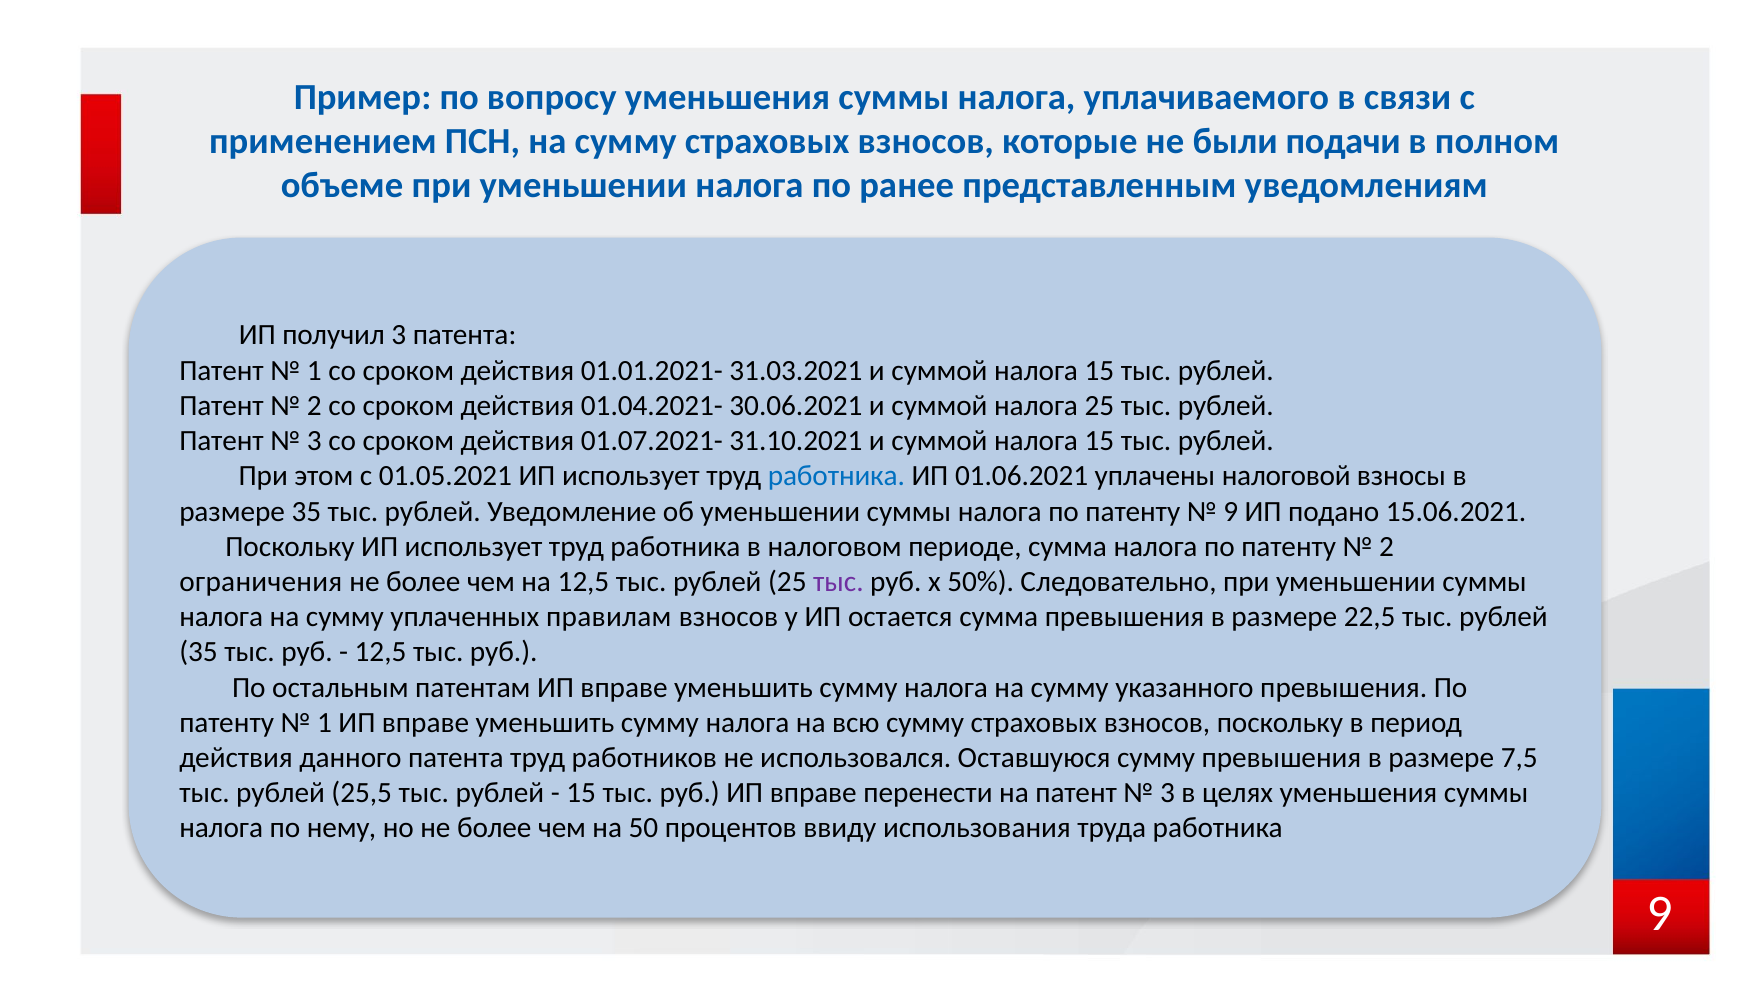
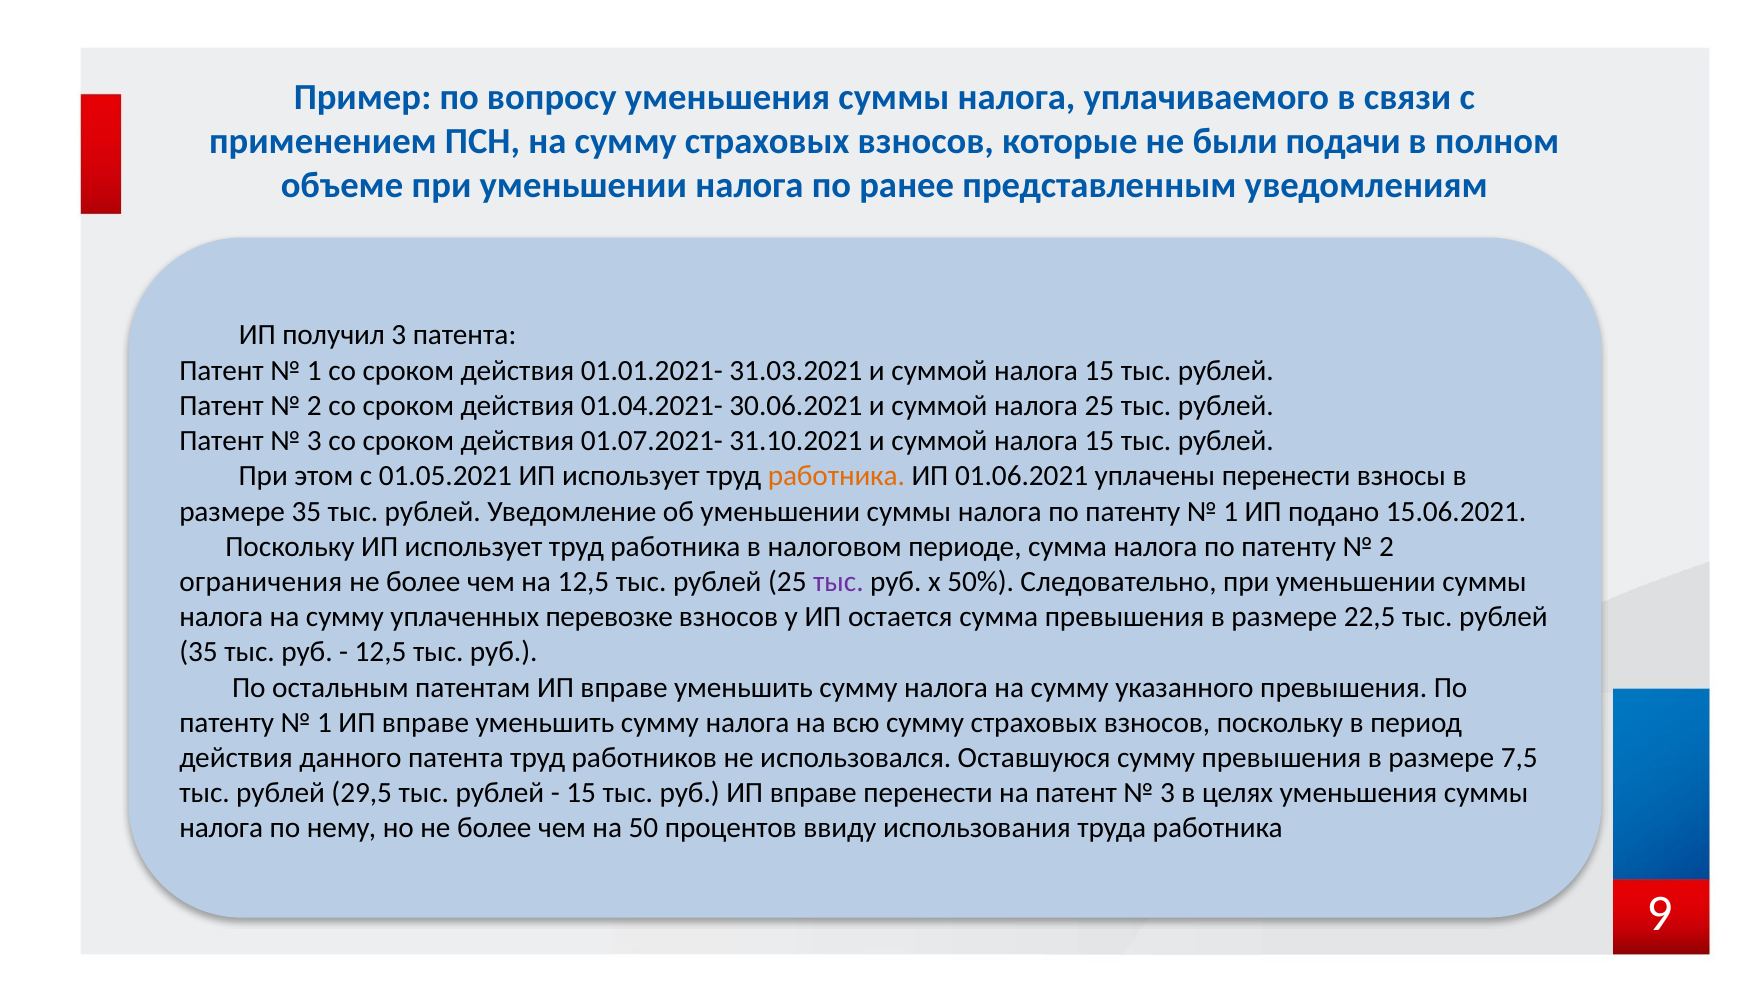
работника colour: blue -> orange (836, 476)
уплачены налоговой: налоговой -> перенести (1286, 476)
9: 9 -> 1 (1231, 511)
правилам: правилам -> перевозке (609, 617)
25,5: 25,5 -> 29,5 (362, 792)
